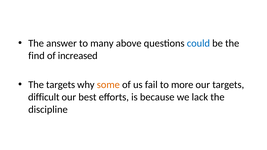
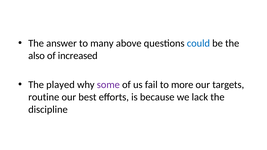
find: find -> also (37, 56)
The targets: targets -> played (60, 85)
some colour: orange -> purple (108, 85)
difficult: difficult -> routine (44, 97)
